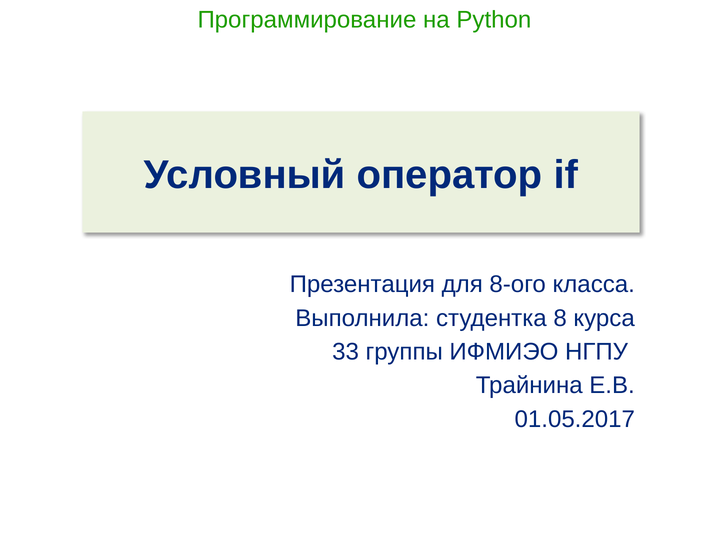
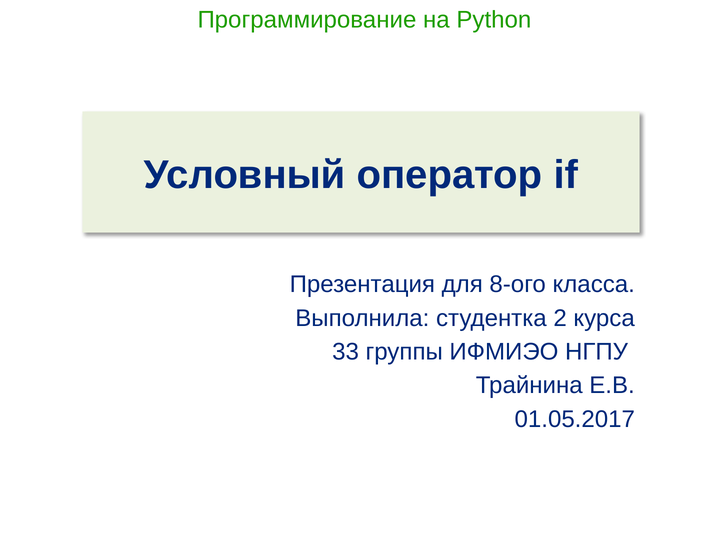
8: 8 -> 2 (560, 318)
